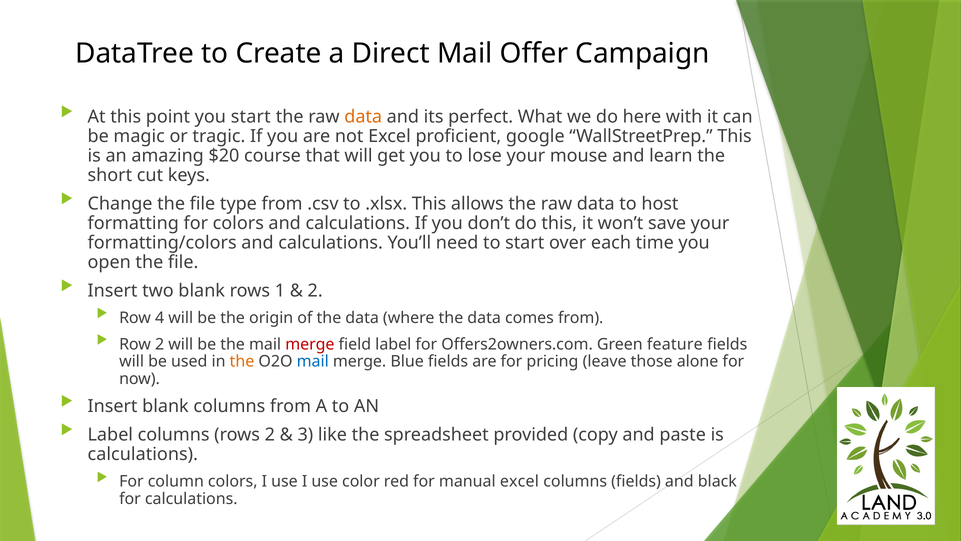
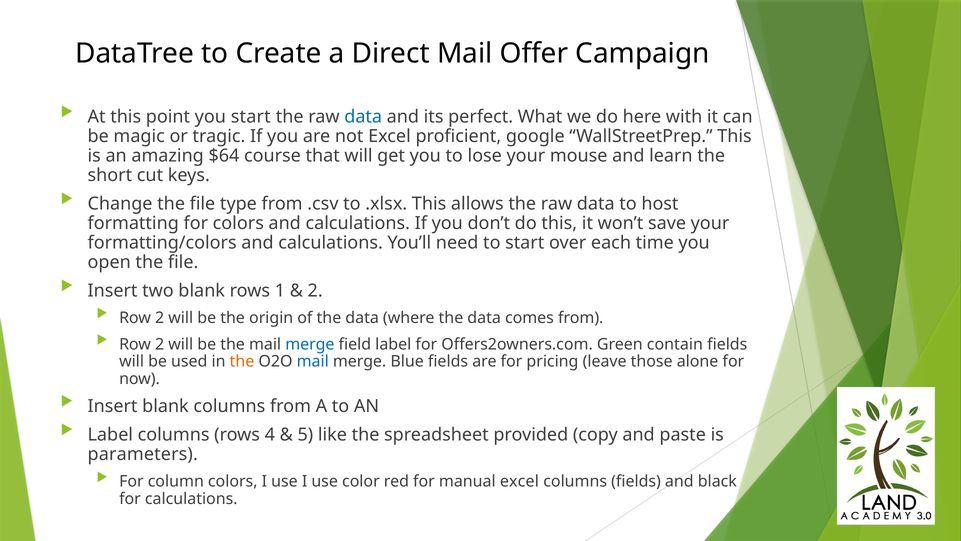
data colour: orange -> blue (363, 117)
$20: $20 -> $64 (224, 156)
4: 4 -> 2 (160, 318)
merge colour: red -> blue (310, 344)
feature: feature -> contain (675, 344)
rows 2: 2 -> 4 (270, 435)
3: 3 -> 5 (305, 435)
calculations: calculations -> parameters (143, 454)
